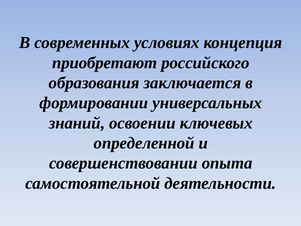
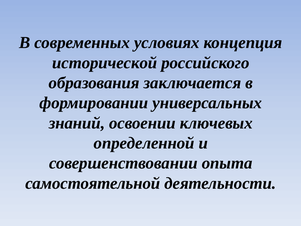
приобретают: приобретают -> исторической (105, 63)
